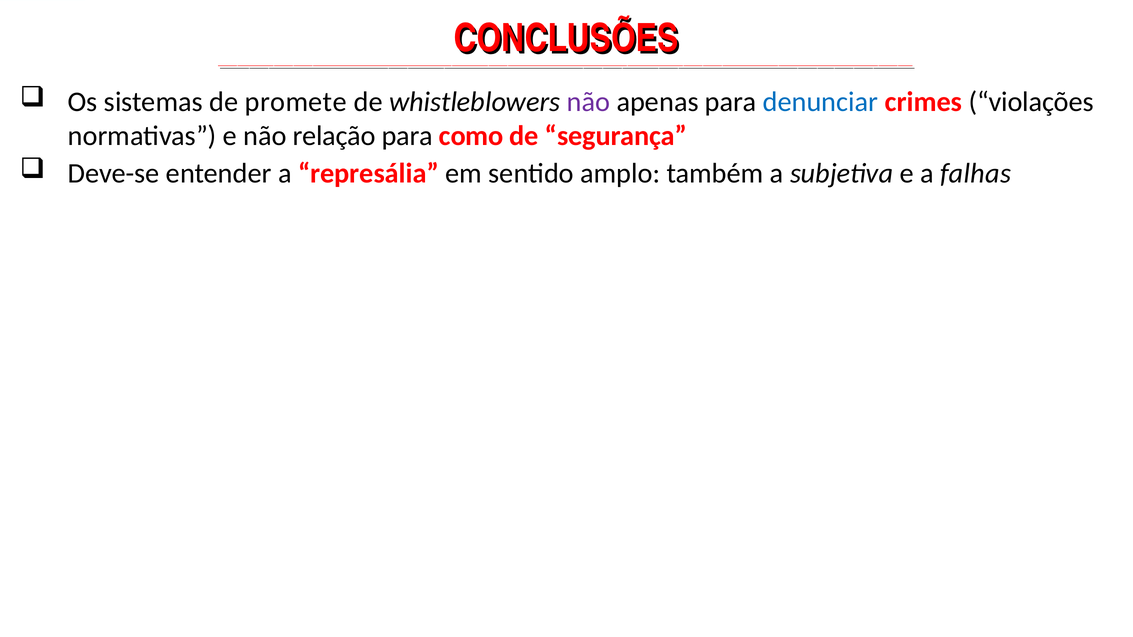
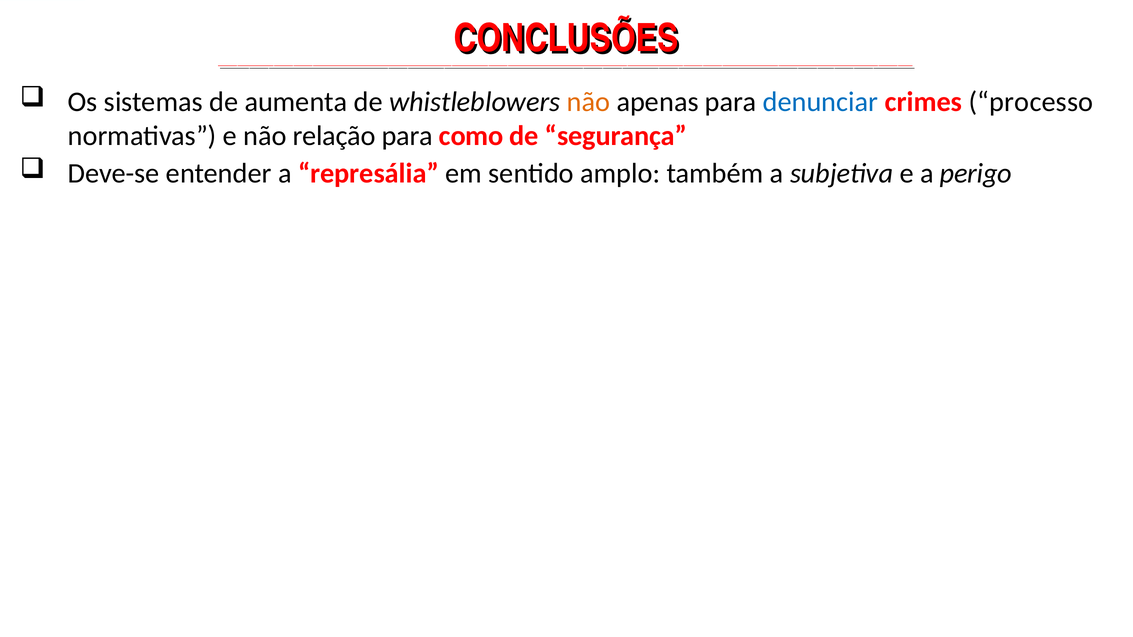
promete: promete -> aumenta (296, 102)
não colour: purple -> orange (589, 102)
violações: violações -> processo (1031, 102)
falhas: falhas -> perigo (976, 174)
